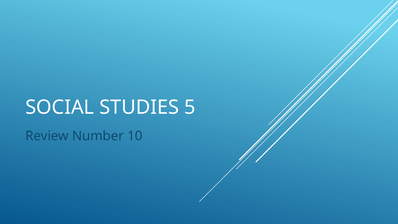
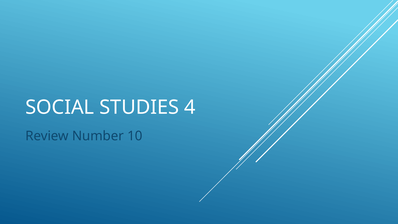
5: 5 -> 4 (190, 107)
